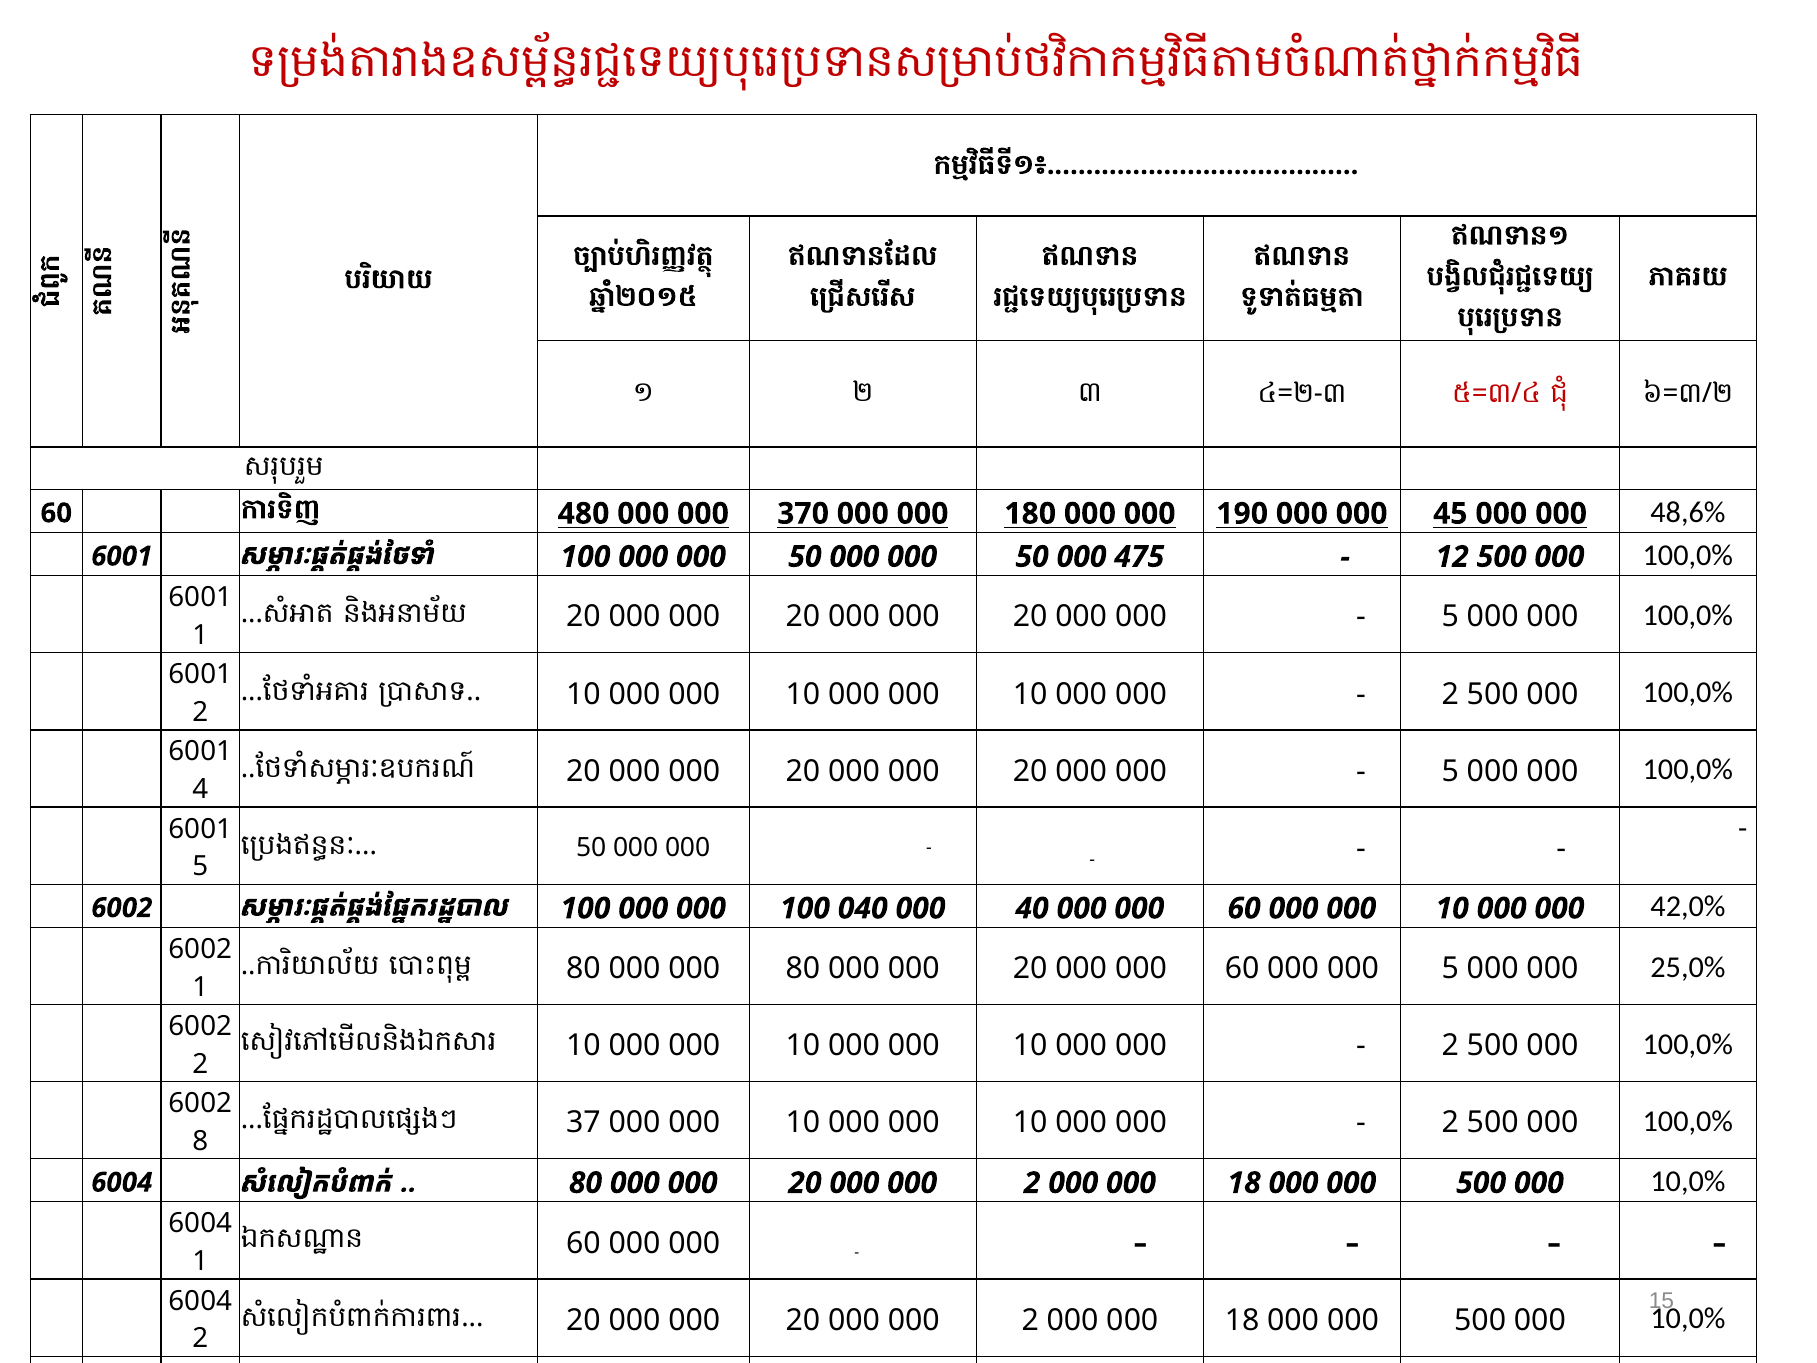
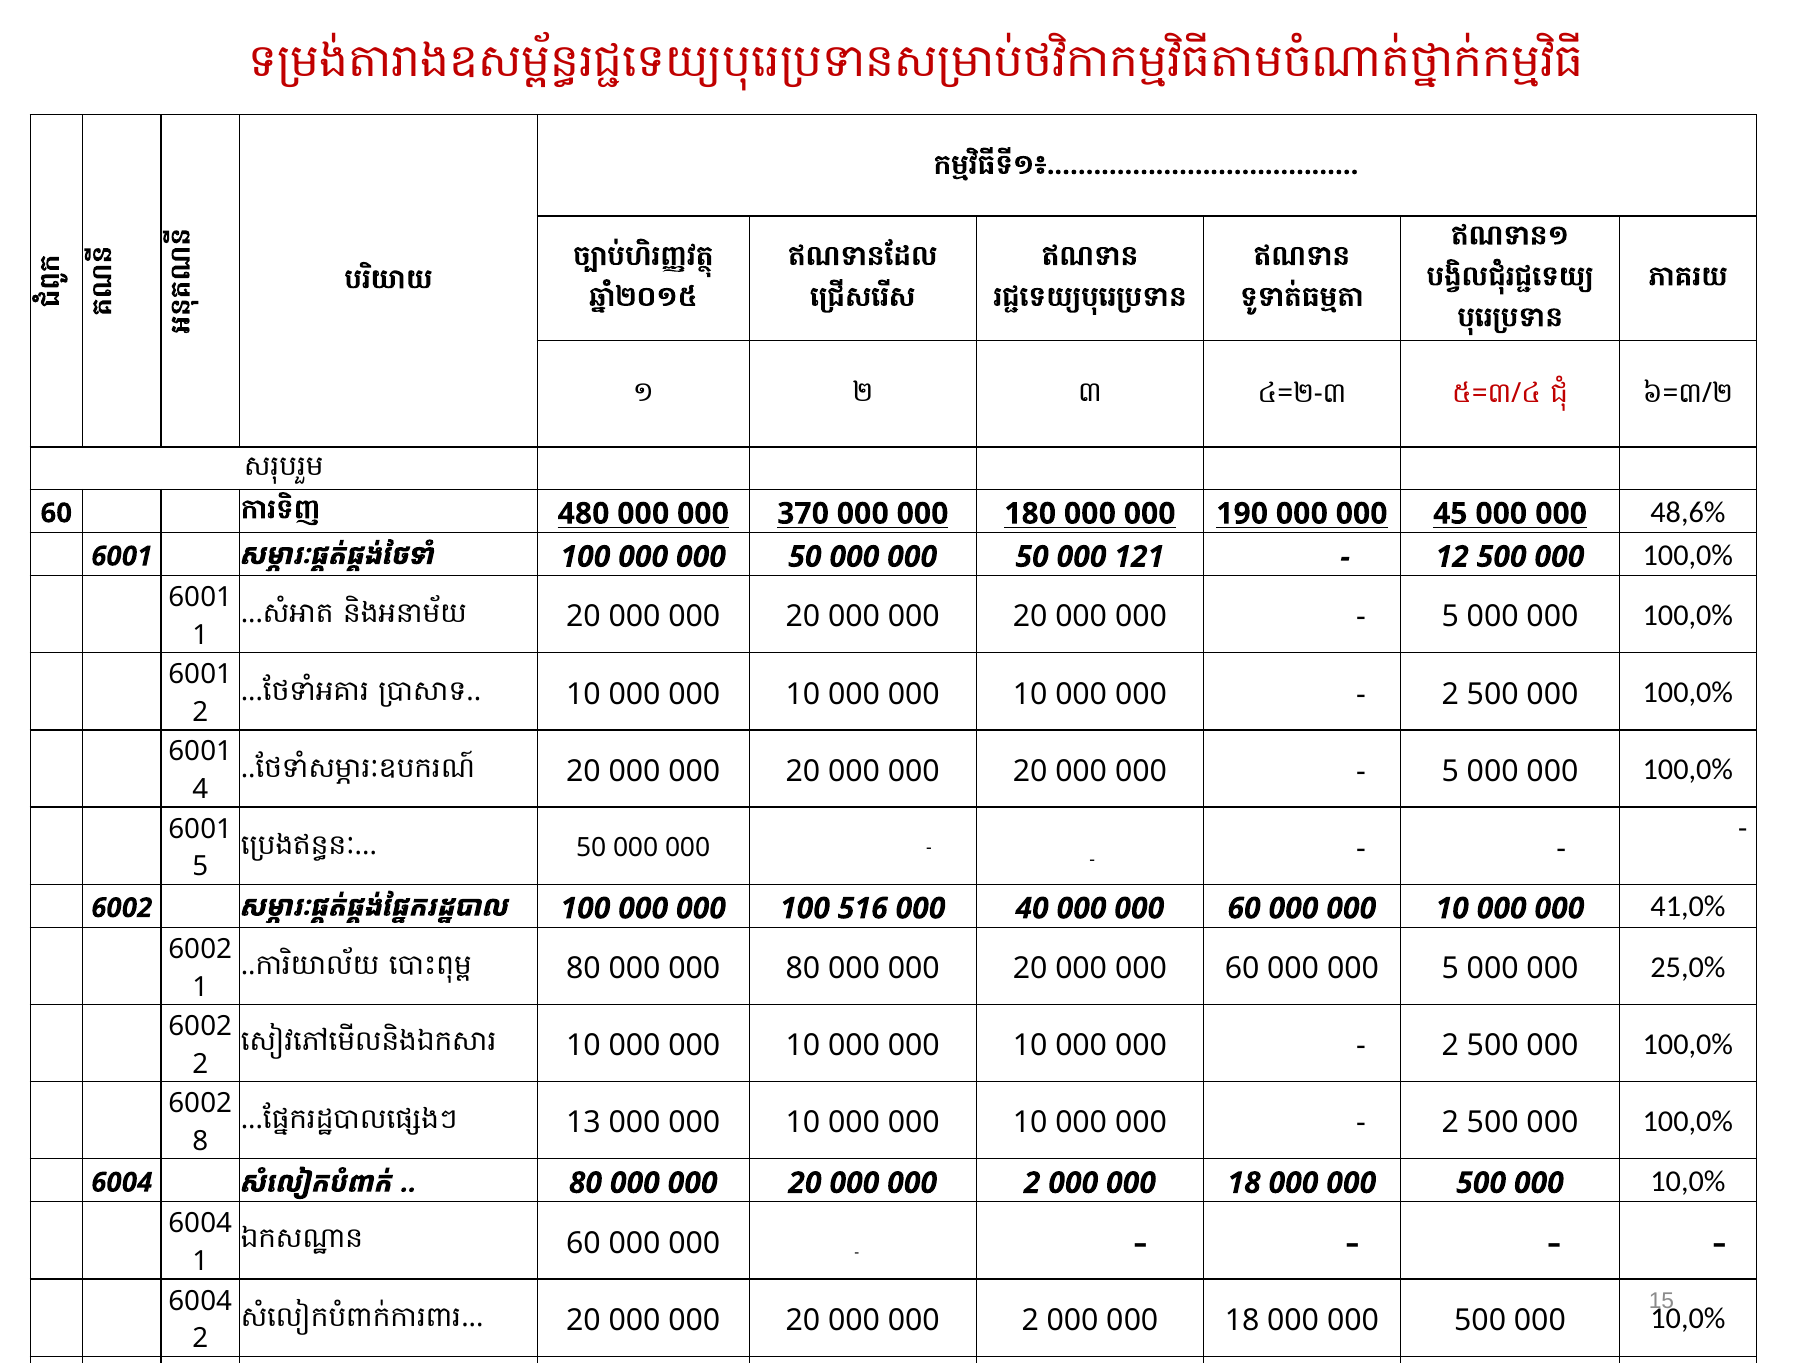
475: 475 -> 121 (1139, 557)
040: 040 -> 516 (863, 908)
42,0%: 42,0% -> 41,0% (1688, 907)
37: 37 -> 13 (583, 1123)
